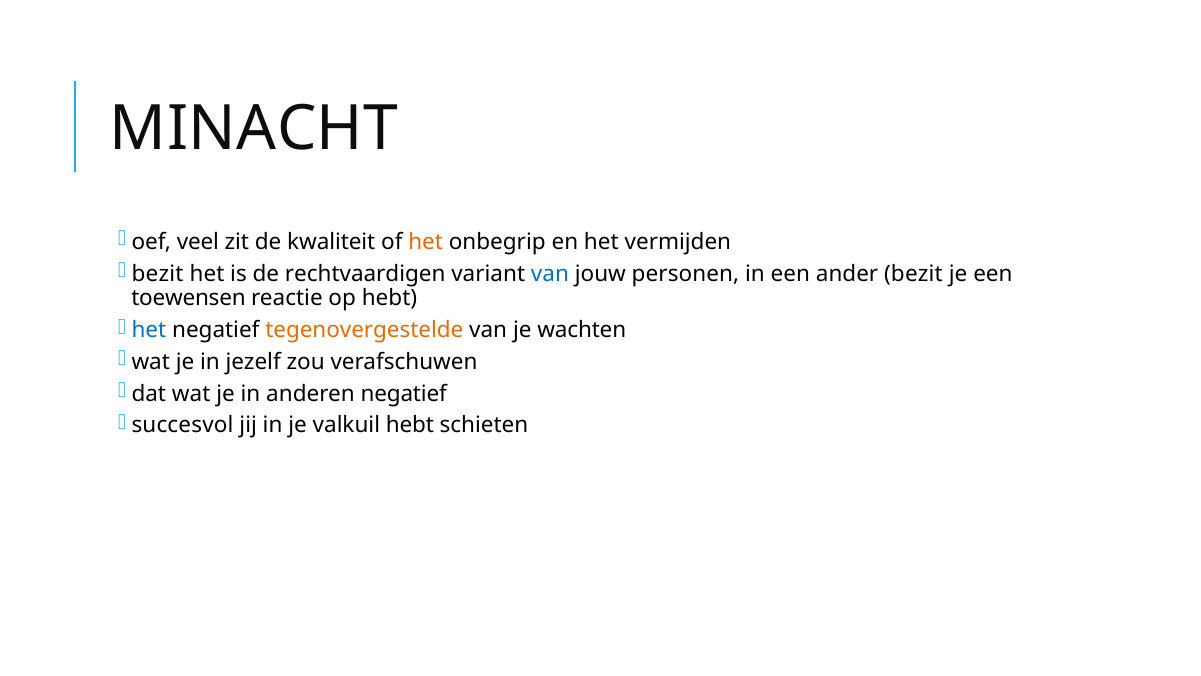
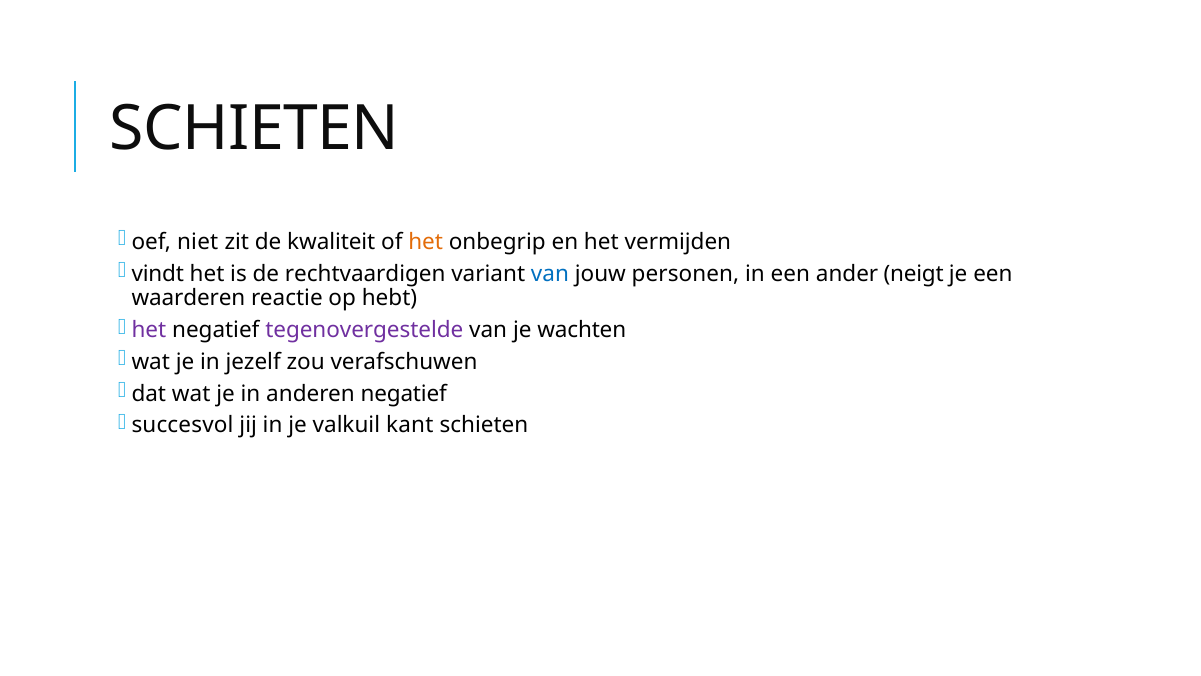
MINACHT: MINACHT -> SCHIETEN (255, 129)
veel: veel -> niet (198, 242)
bezit: bezit -> vindt (158, 274)
ander bezit: bezit -> neigt (914, 274)
toewensen: toewensen -> waarderen (188, 298)
het colour: blue -> purple (149, 330)
tegenovergestelde colour: orange -> purple (364, 330)
valkuil hebt: hebt -> kant (410, 425)
